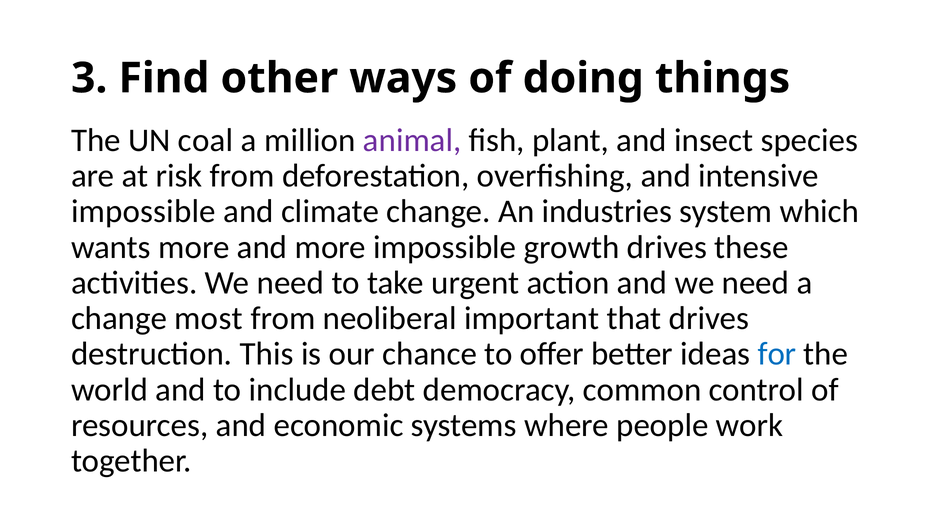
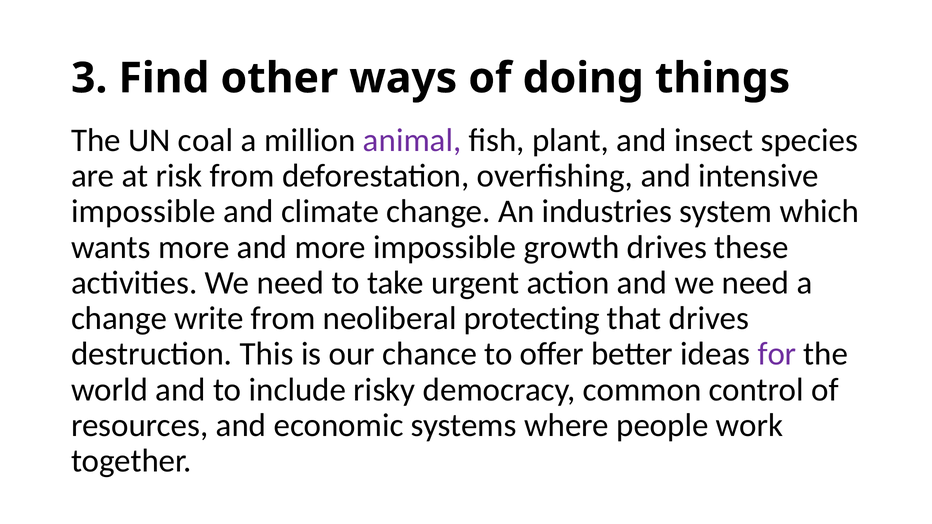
most: most -> write (209, 319)
important: important -> protecting (532, 319)
for colour: blue -> purple (777, 354)
debt: debt -> risky (384, 390)
